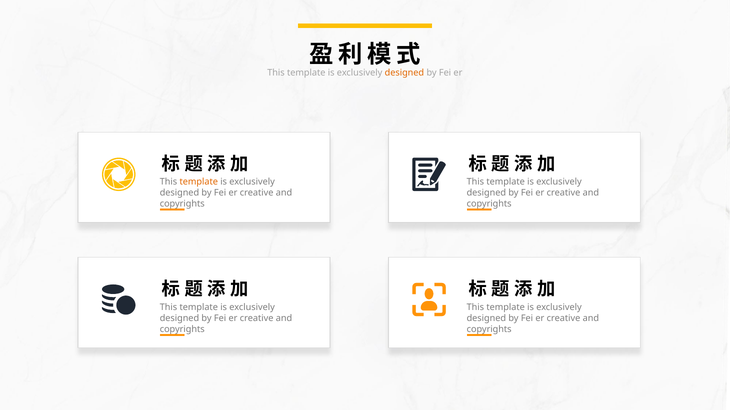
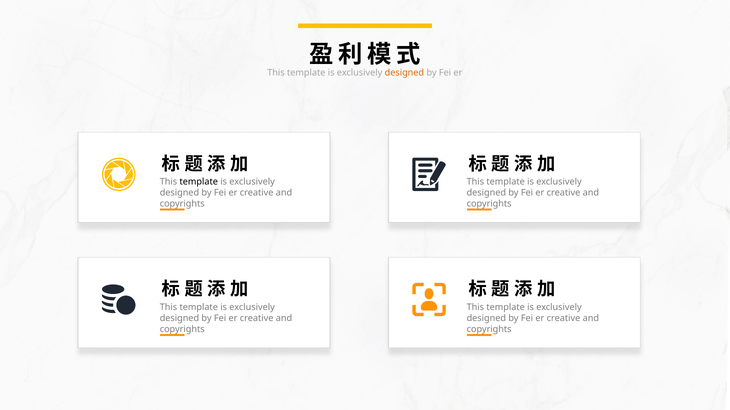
template colour: orange -> black (199, 182)
